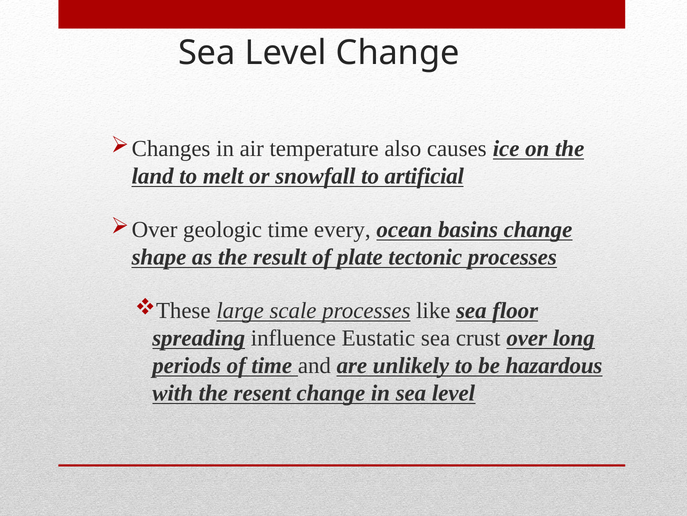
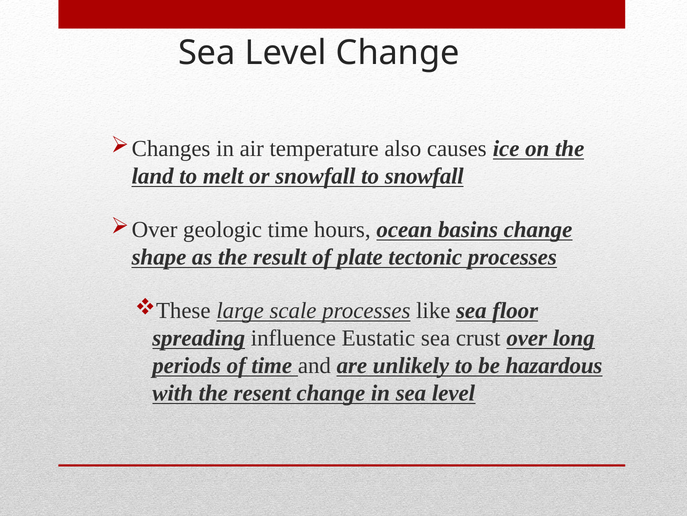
to artificial: artificial -> snowfall (424, 176)
every: every -> hours (342, 229)
